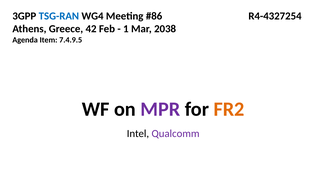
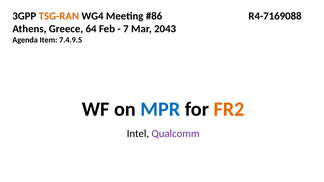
TSG-RAN colour: blue -> orange (59, 16)
R4-4327254: R4-4327254 -> R4-7169088 (275, 16)
42: 42 -> 64 (91, 29)
1: 1 -> 7 (126, 29)
2038: 2038 -> 2043 (165, 29)
MPR colour: purple -> blue (160, 109)
